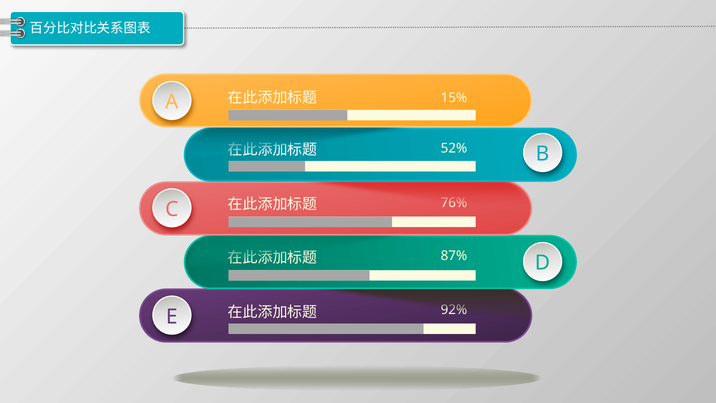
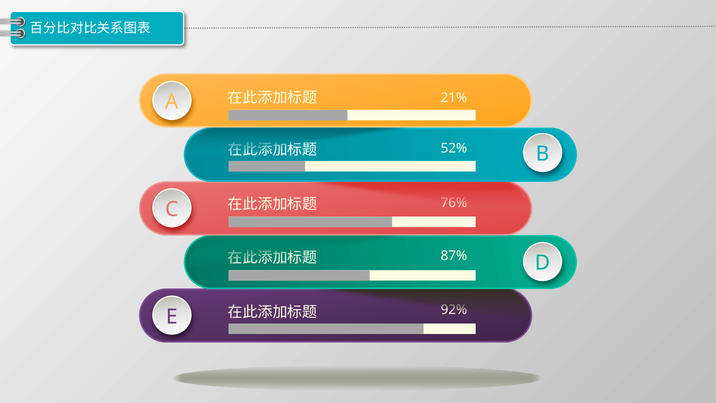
15%: 15% -> 21% (454, 98)
